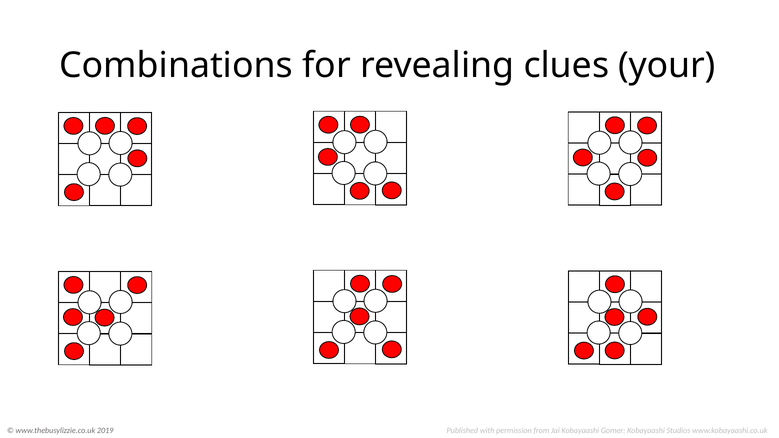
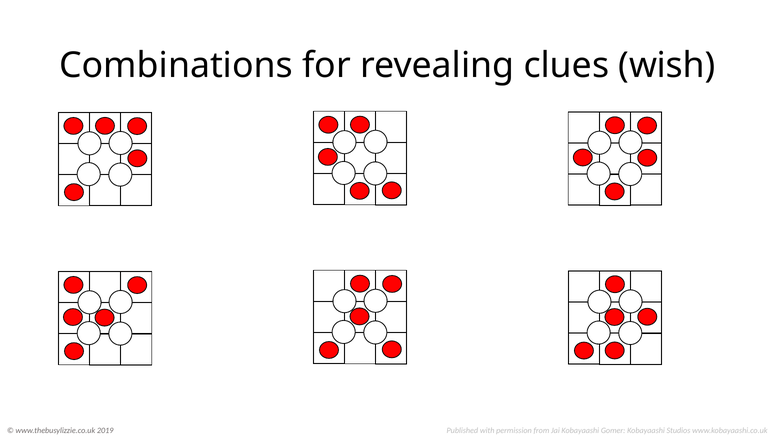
your: your -> wish (667, 65)
